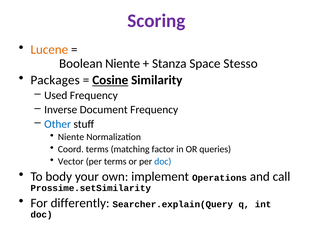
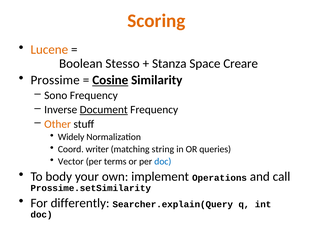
Scoring colour: purple -> orange (156, 21)
Boolean Niente: Niente -> Stesso (123, 64)
Stesso: Stesso -> Creare (241, 64)
Packages: Packages -> Prossime (55, 80)
Used: Used -> Sono (56, 95)
Document underline: none -> present (104, 110)
Other colour: blue -> orange (58, 124)
Niente: Niente -> Widely (71, 137)
Coord terms: terms -> writer (97, 149)
factor: factor -> string (163, 149)
